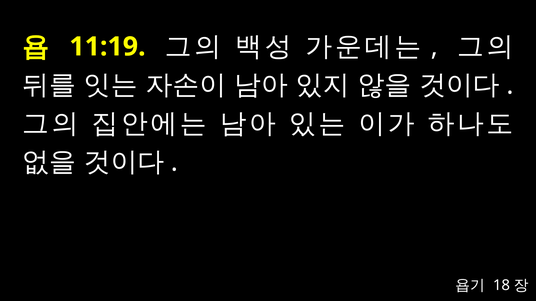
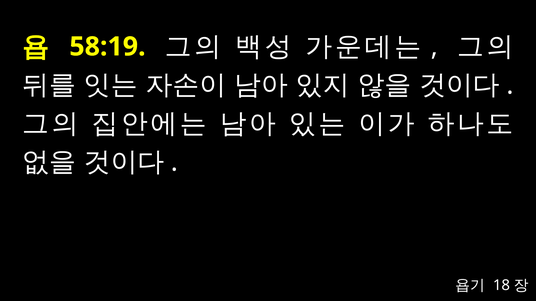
11:19: 11:19 -> 58:19 (107, 47)
